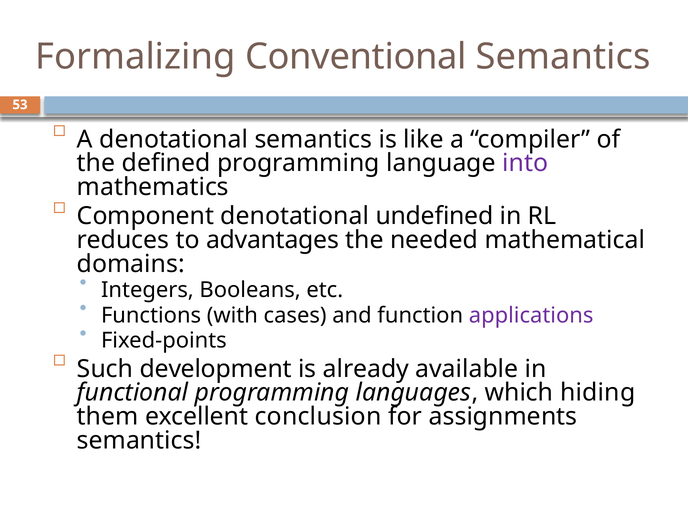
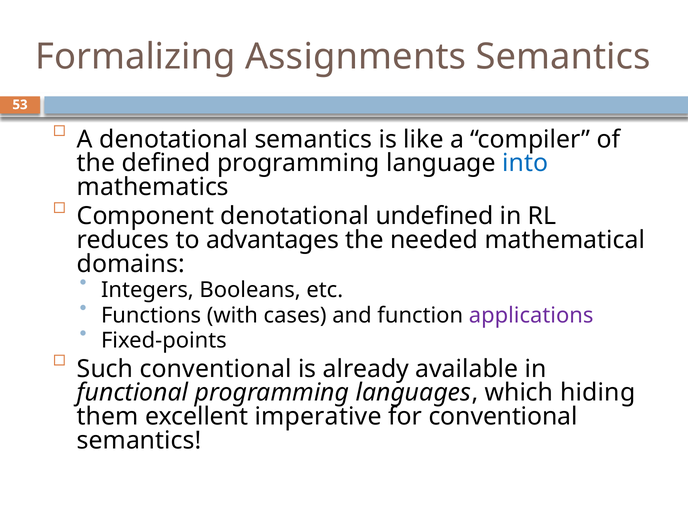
Conventional: Conventional -> Assignments (356, 57)
into colour: purple -> blue (525, 163)
Such development: development -> conventional (216, 369)
conclusion: conclusion -> imperative (318, 417)
for assignments: assignments -> conventional (503, 417)
